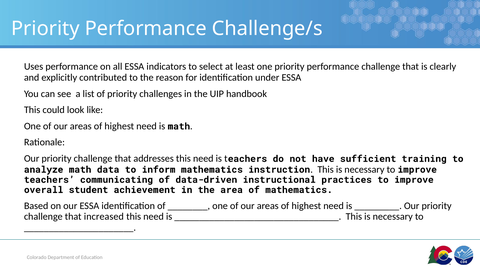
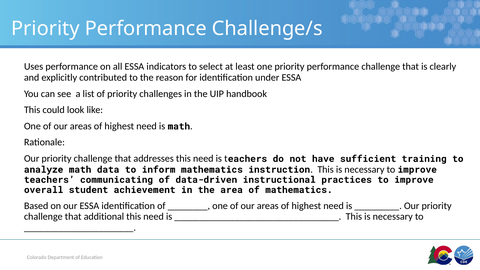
increased: increased -> additional (104, 217)
